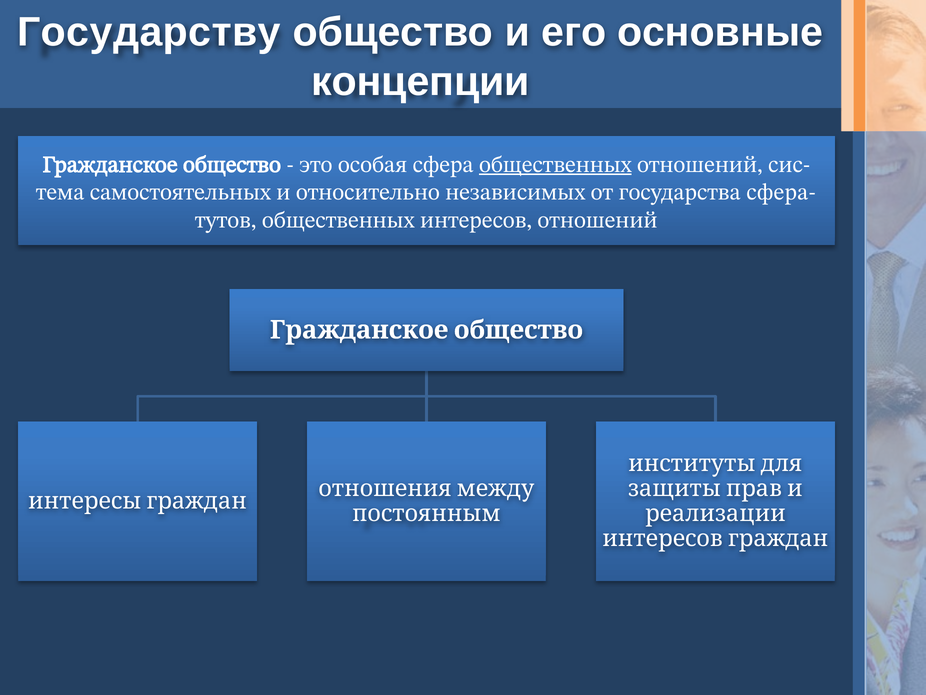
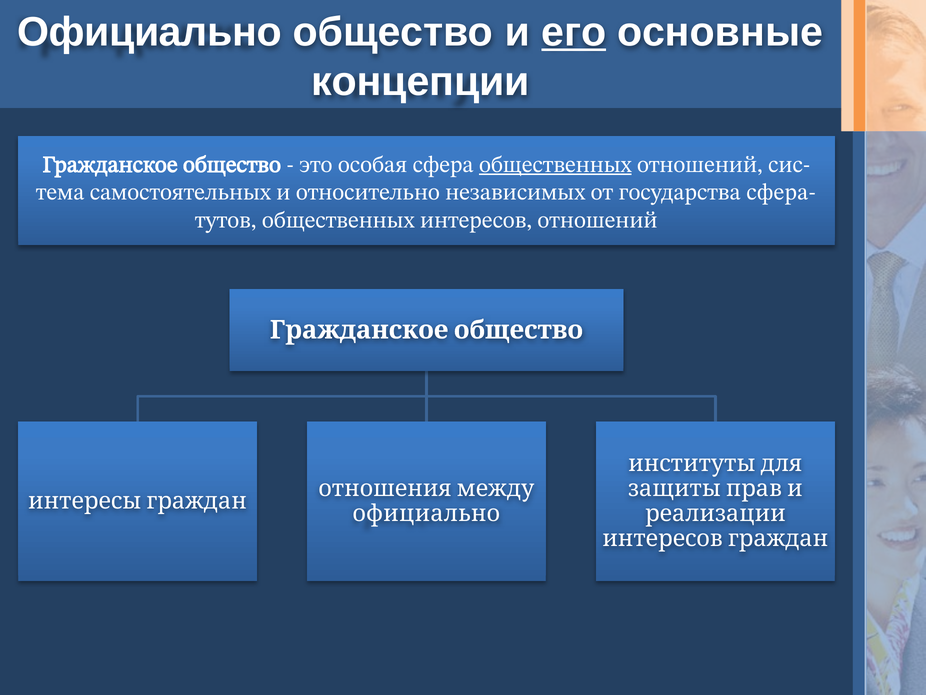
Государству: Государству -> Официально (149, 32)
его underline: none -> present (574, 32)
постоянным: постоянным -> официально (426, 513)
